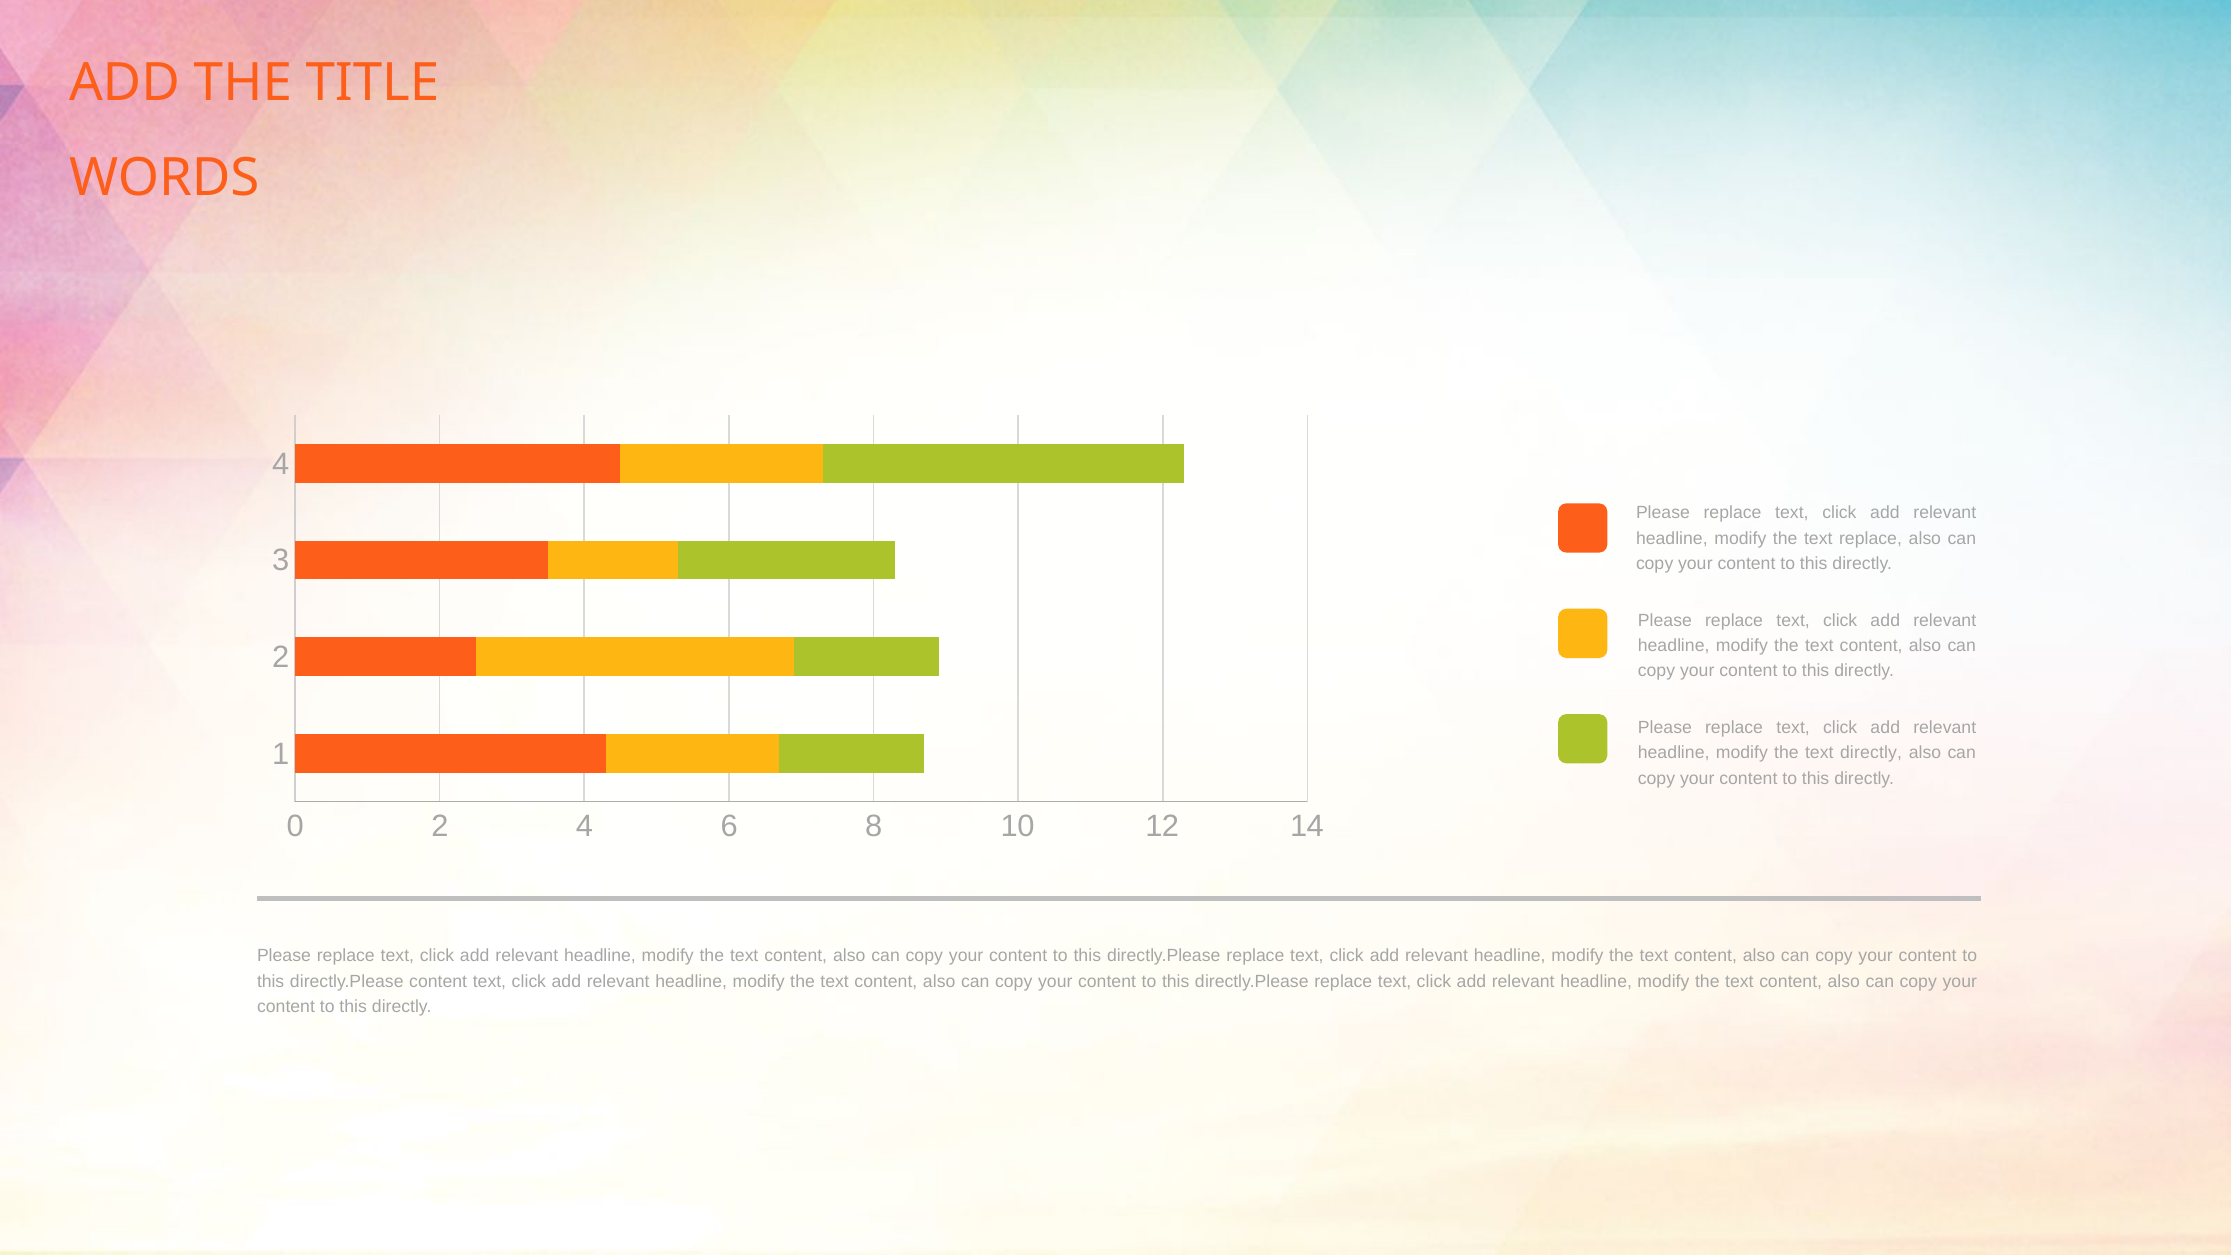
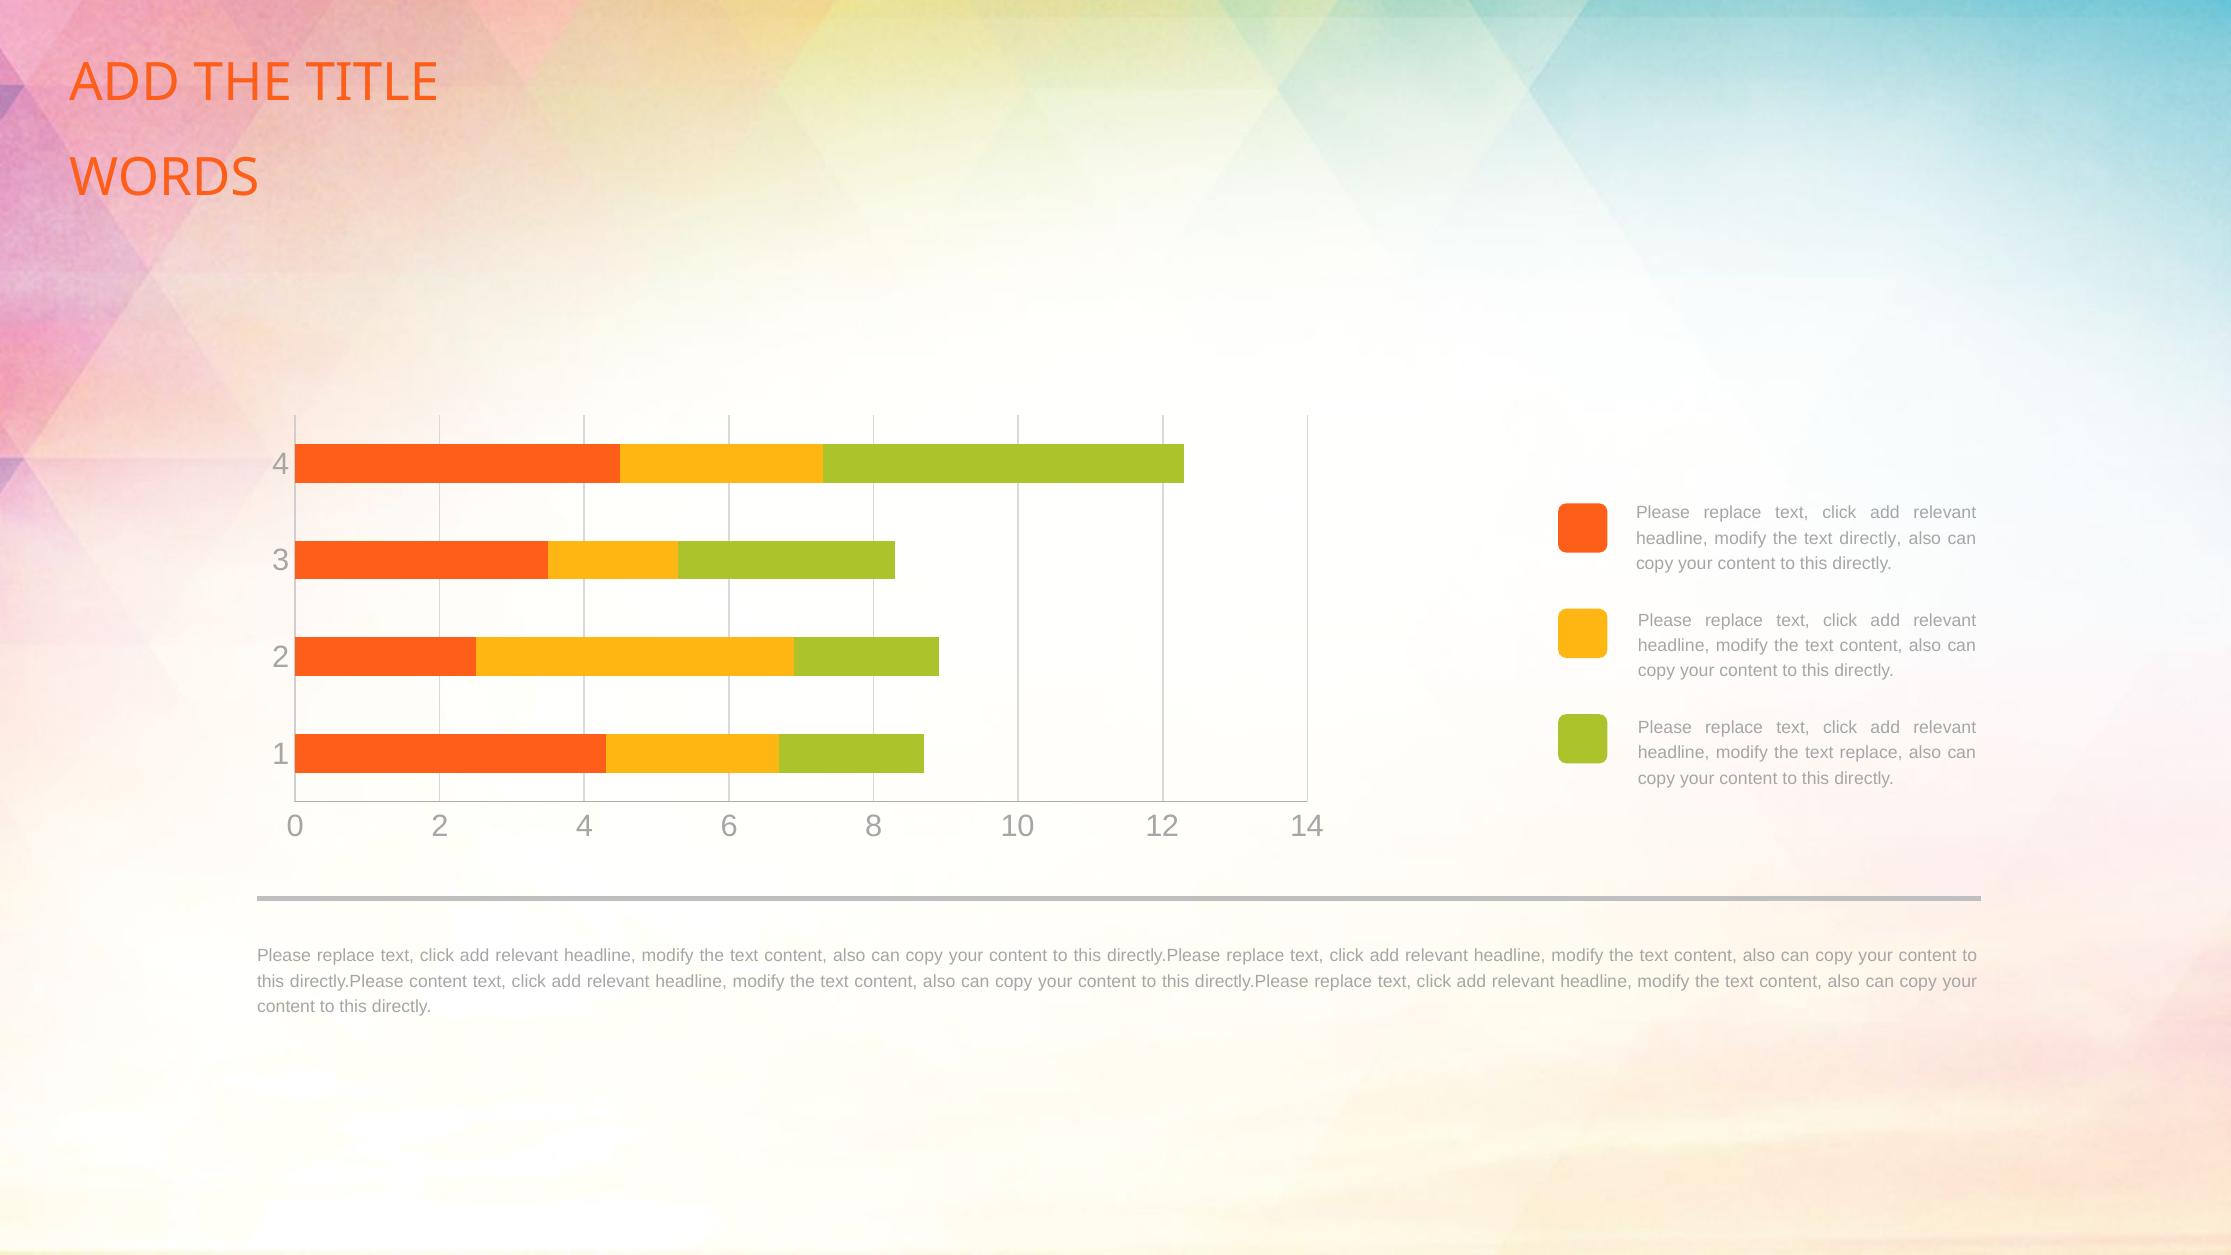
text replace: replace -> directly (1870, 538)
text directly: directly -> replace (1871, 753)
